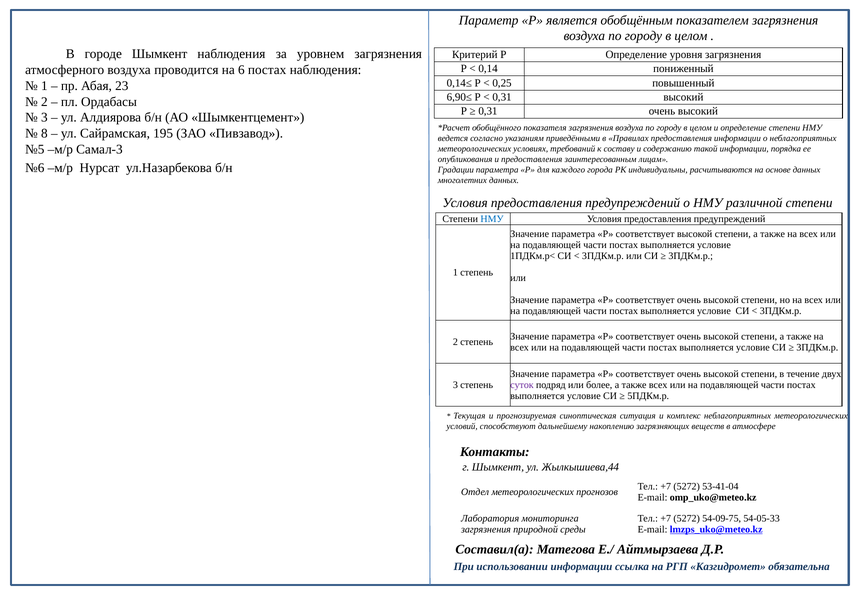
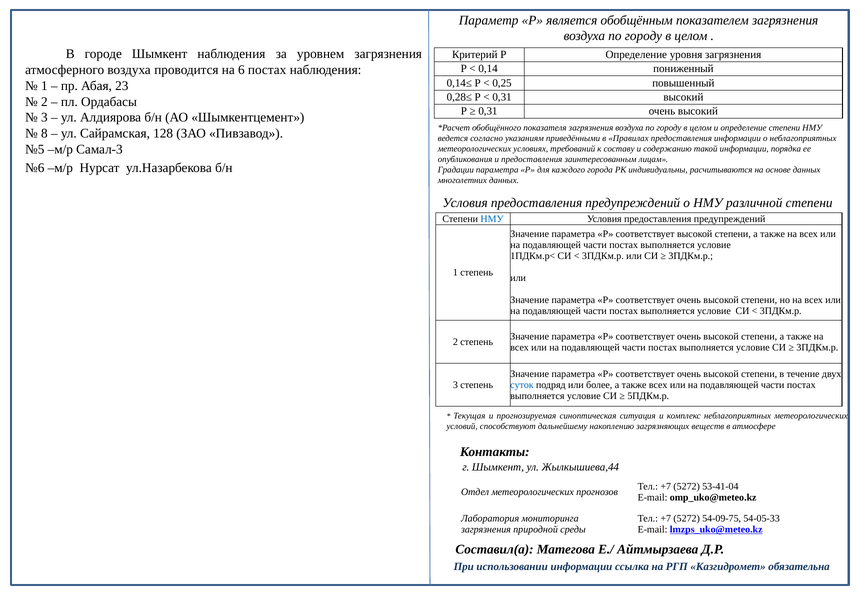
6,90≤: 6,90≤ -> 0,28≤ (459, 97)
195: 195 -> 128 (163, 134)
суток colour: purple -> blue (522, 385)
